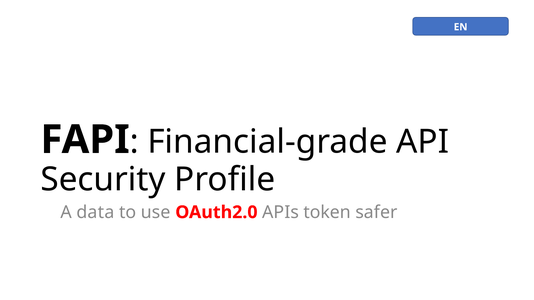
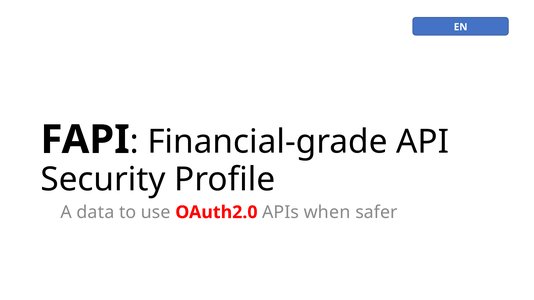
token: token -> when (327, 213)
